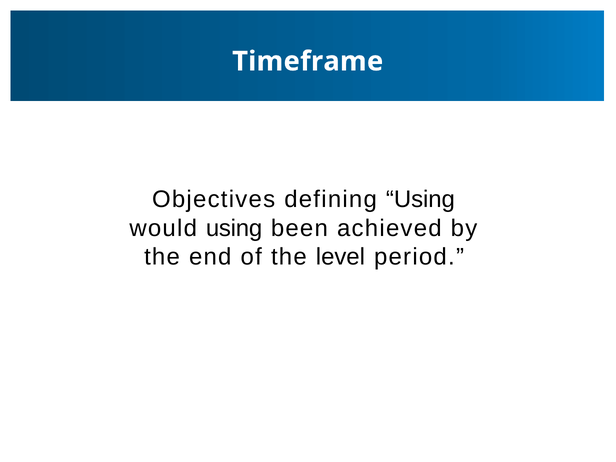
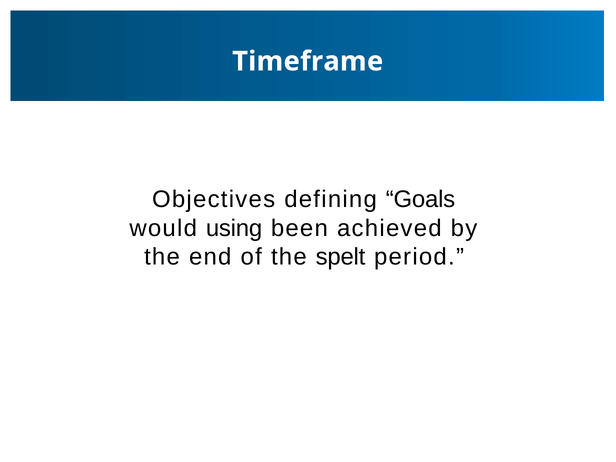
defining Using: Using -> Goals (421, 199)
level: level -> spelt (340, 257)
